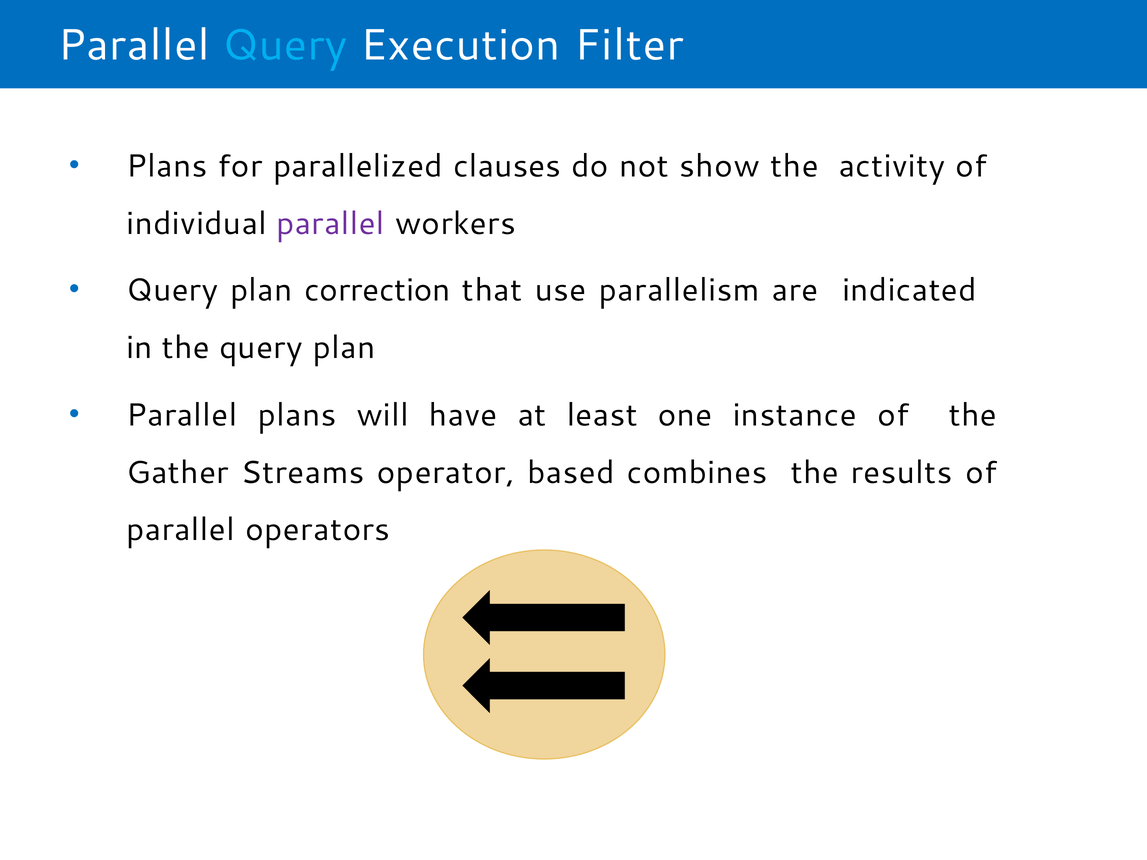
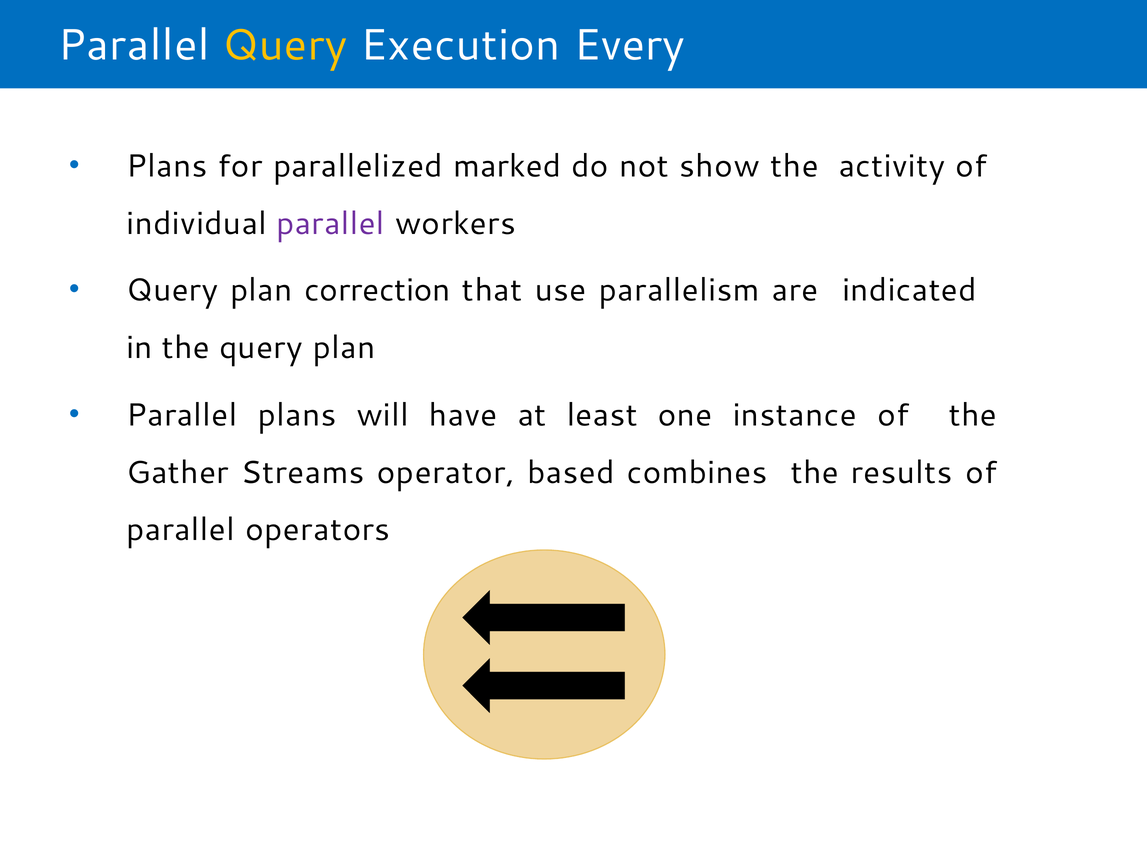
Query colour: light blue -> yellow (285, 45)
Filter: Filter -> Every (629, 45)
clauses: clauses -> marked (507, 166)
